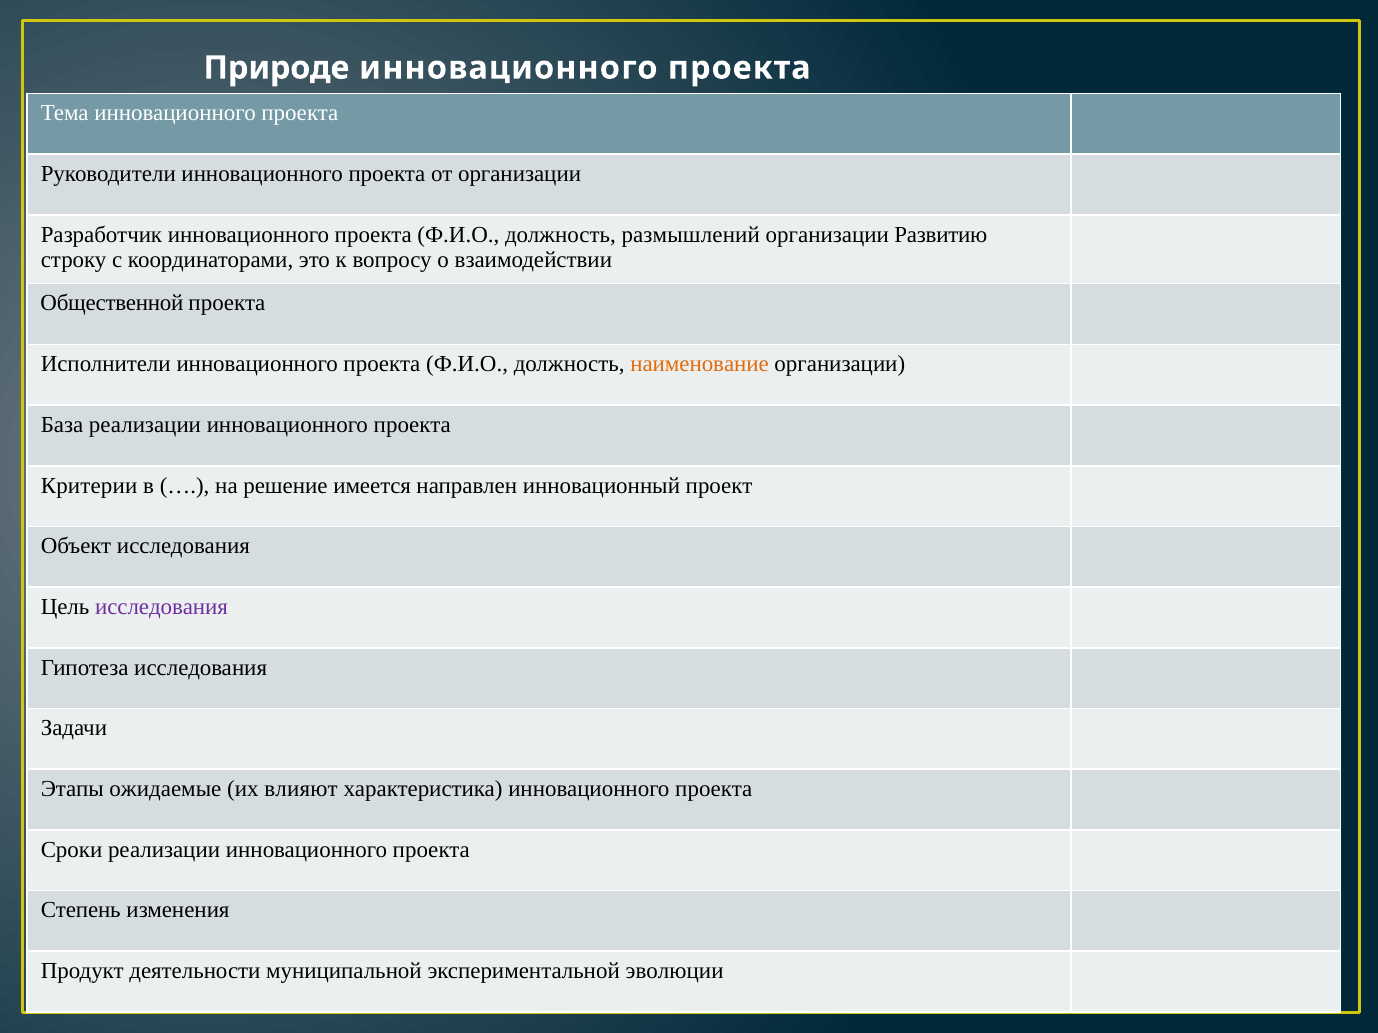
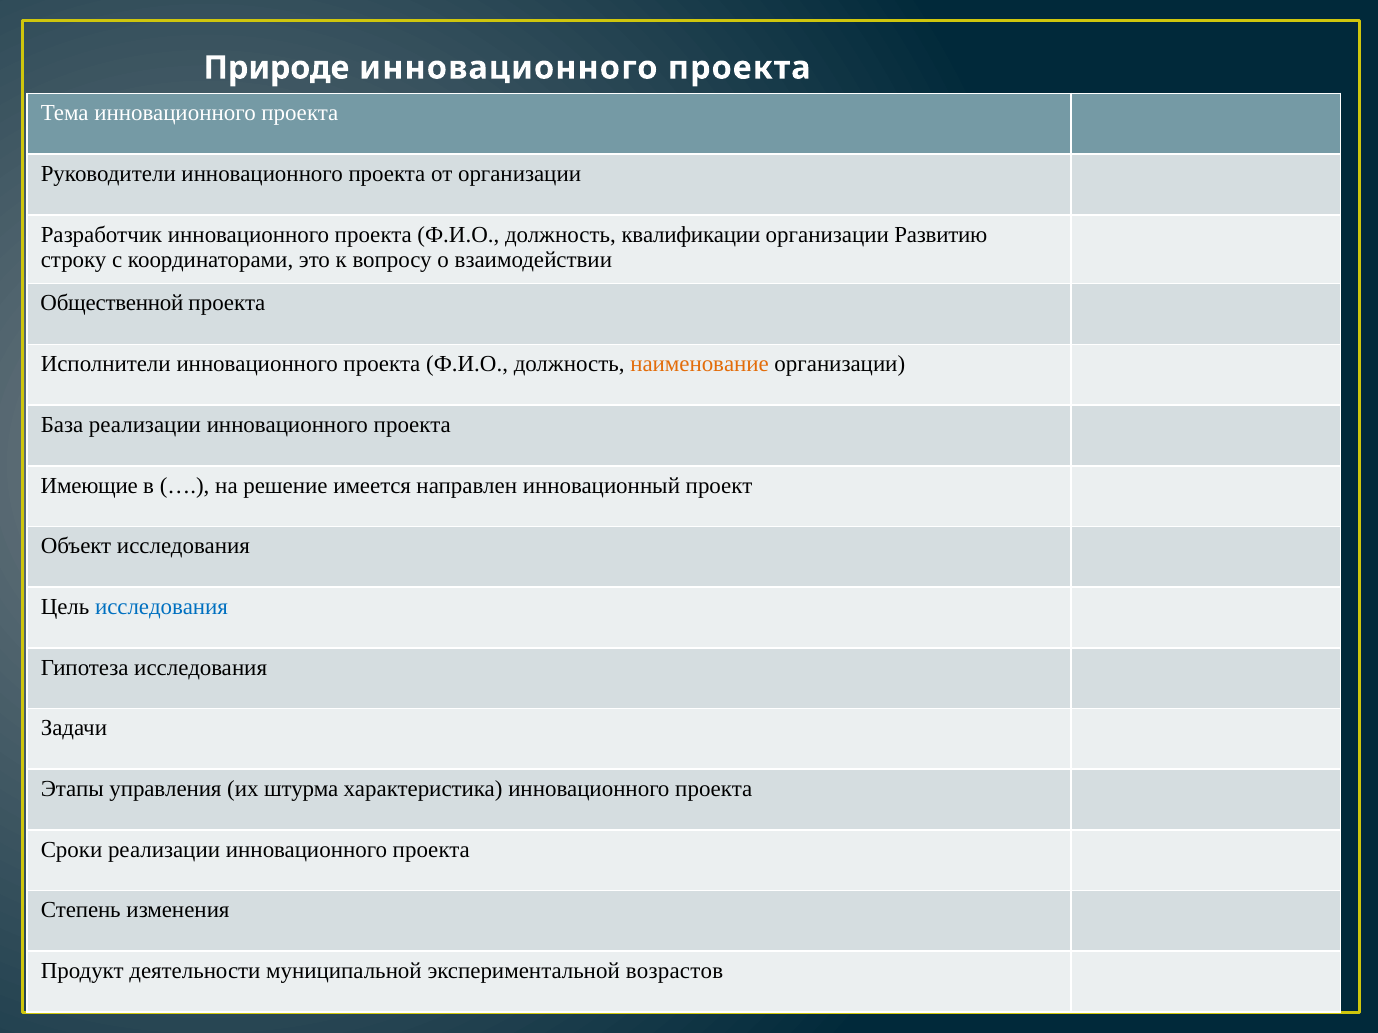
размышлений: размышлений -> квалификации (691, 235)
Критерии: Критерии -> Имеющие (89, 486)
исследования colour: purple -> blue (162, 607)
ожидаемые: ожидаемые -> управления (165, 789)
влияют: влияют -> штурма (301, 789)
эволюции: эволюции -> возрастов (675, 971)
